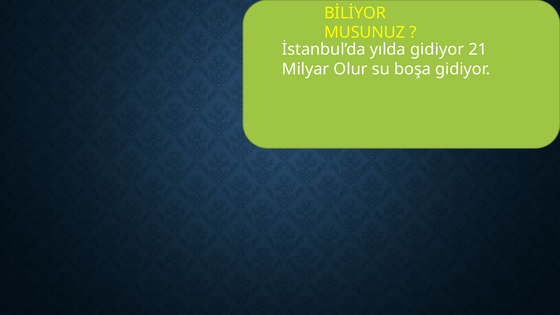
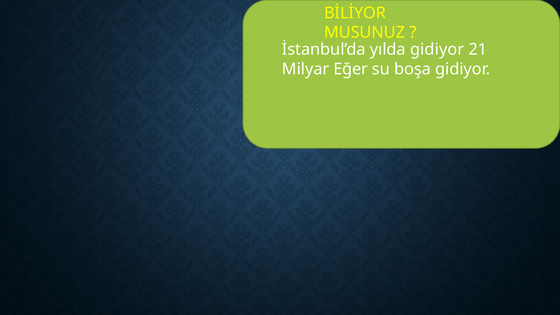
Olur: Olur -> Eğer (351, 69)
